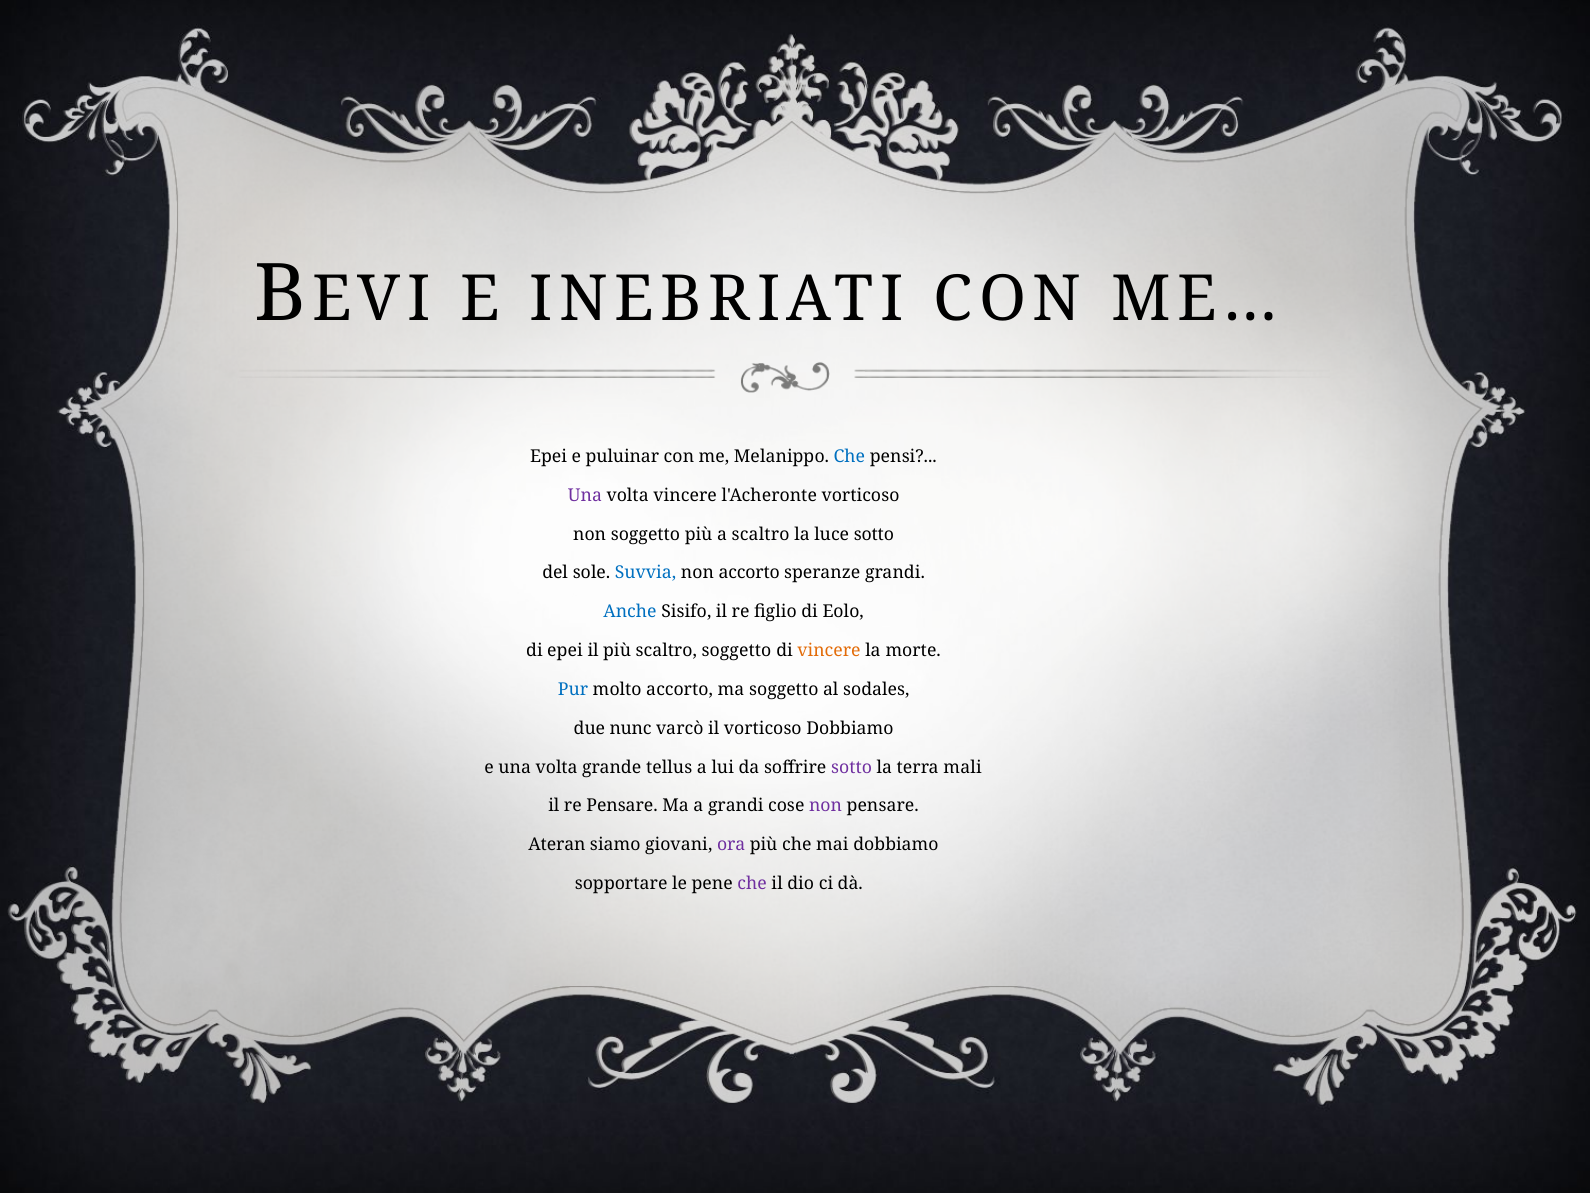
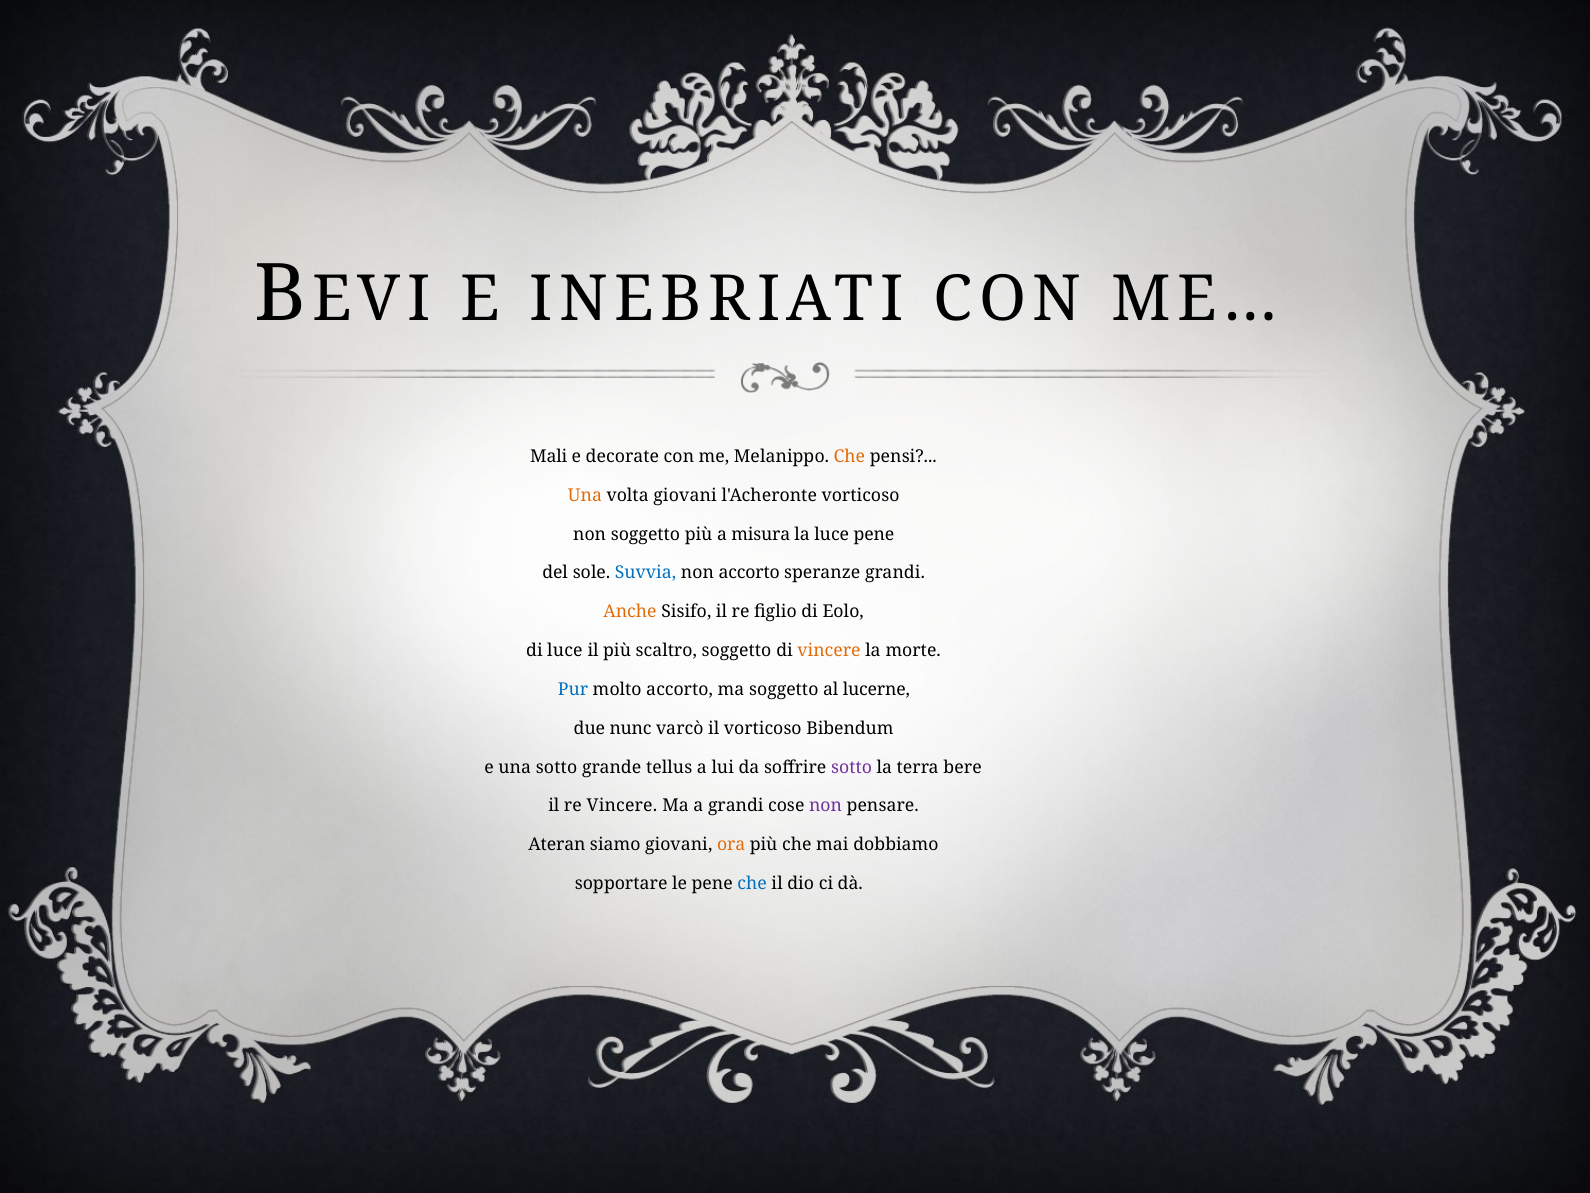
Epei: Epei -> Mali (549, 456)
puluinar: puluinar -> decorate (622, 456)
Che colour: blue -> orange (849, 456)
Una colour: purple -> orange (585, 495)
volta vincere: vincere -> giovani (685, 495)
a scaltro: scaltro -> misura (761, 534)
luce sotto: sotto -> pene (874, 534)
Anche colour: blue -> orange (630, 612)
di epei: epei -> luce (565, 651)
sodales: sodales -> lucerne (876, 689)
vorticoso Dobbiamo: Dobbiamo -> Bibendum (850, 728)
e una volta: volta -> sotto (556, 767)
mali: mali -> bere (963, 767)
re Pensare: Pensare -> Vincere (622, 806)
ora colour: purple -> orange (731, 845)
che colour: purple -> blue (752, 883)
